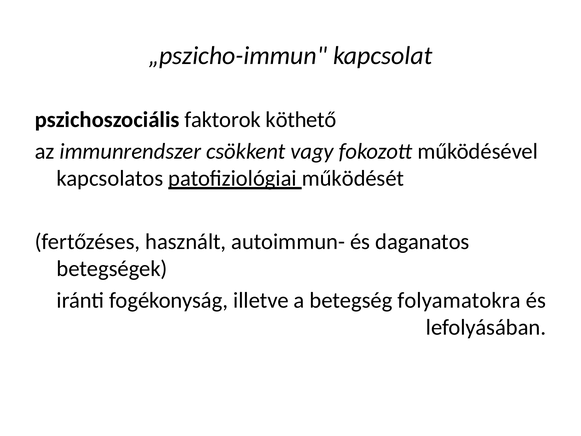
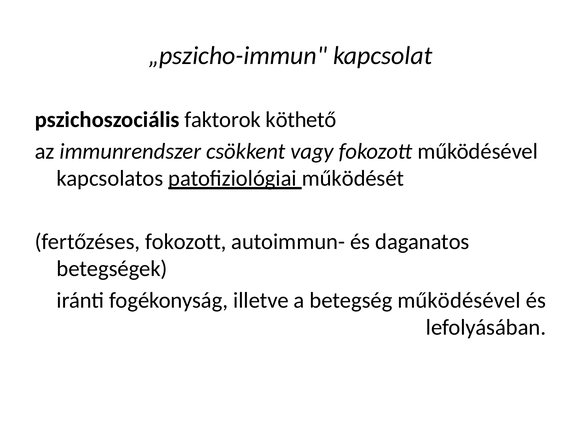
fertőzéses használt: használt -> fokozott (186, 242)
betegség folyamatokra: folyamatokra -> működésével (459, 300)
